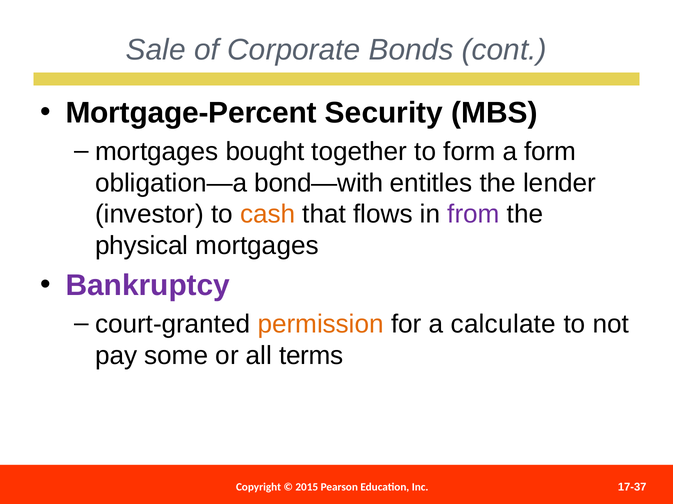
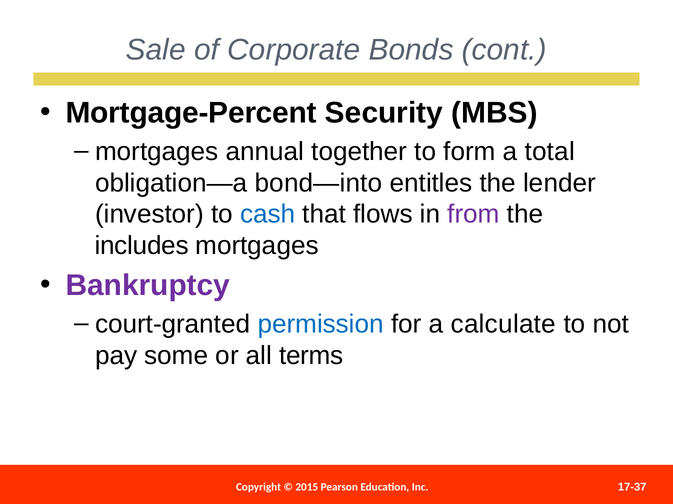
bought: bought -> annual (265, 152)
a form: form -> total (550, 152)
bond—with: bond—with -> bond—into (319, 183)
cash colour: orange -> blue (268, 215)
physical: physical -> includes (142, 246)
permission colour: orange -> blue (321, 325)
